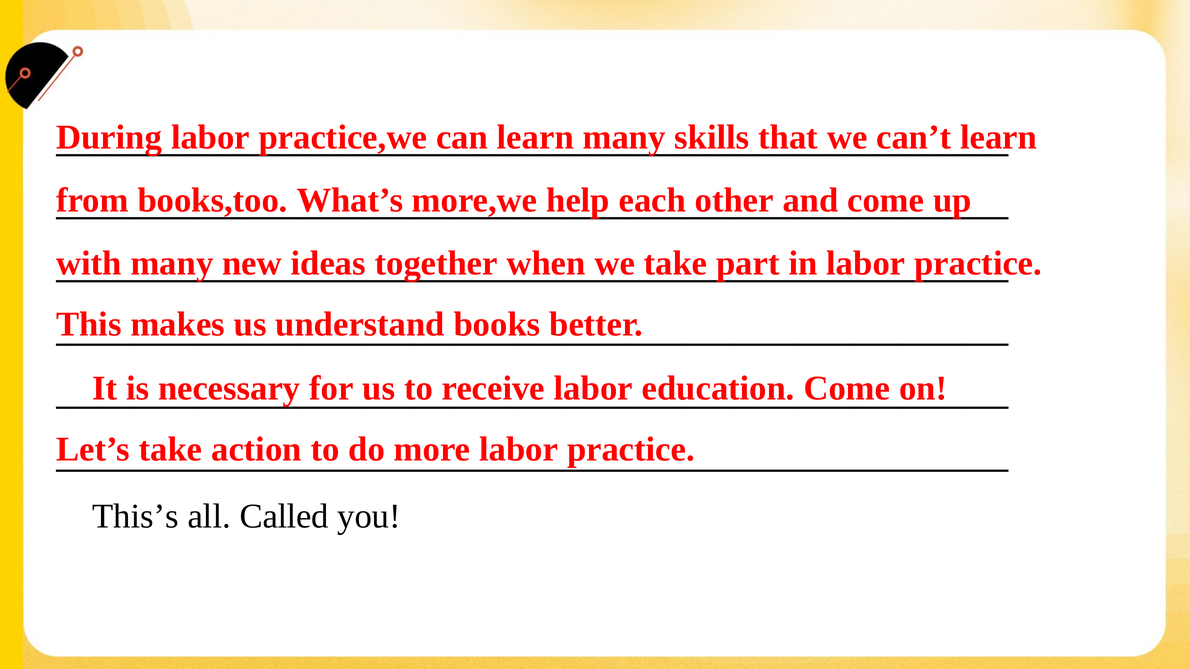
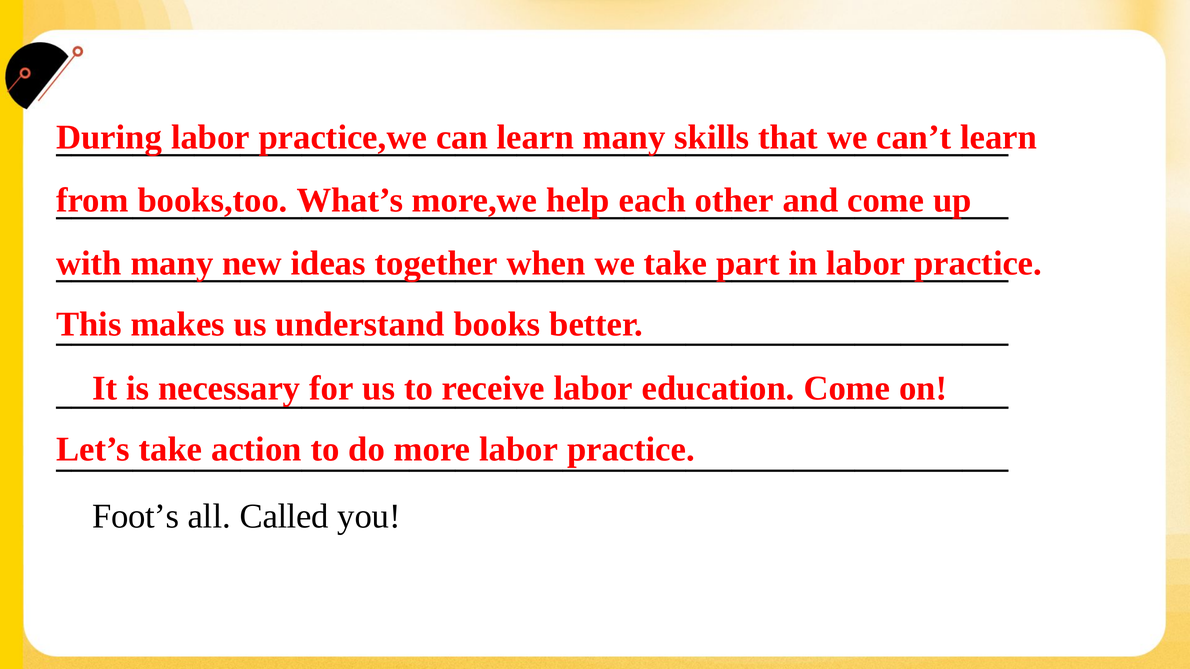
This’s: This’s -> Foot’s (136, 516)
